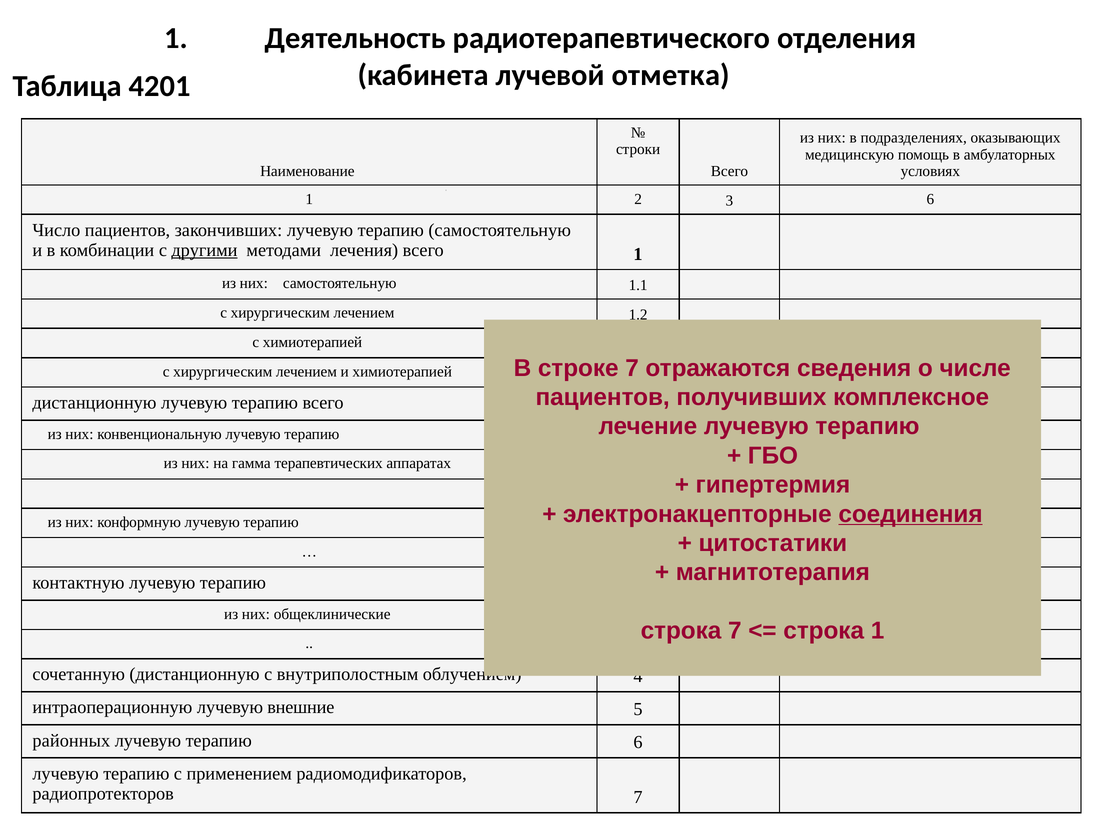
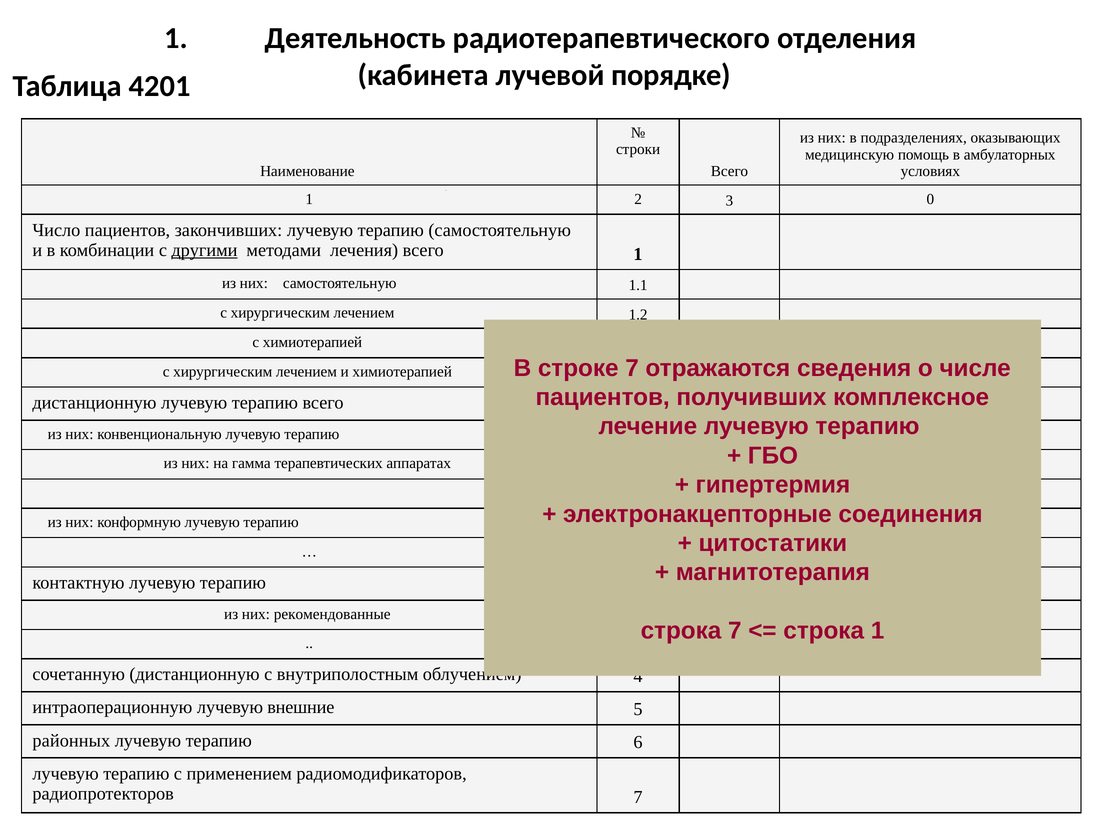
отметка: отметка -> порядке (671, 75)
3 6: 6 -> 0 (930, 199)
соединения underline: present -> none (910, 514)
общеклинические: общеклинические -> рекомендованные (332, 614)
